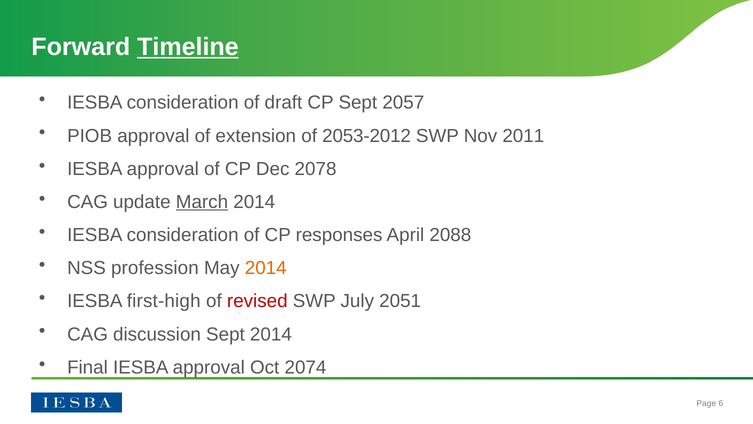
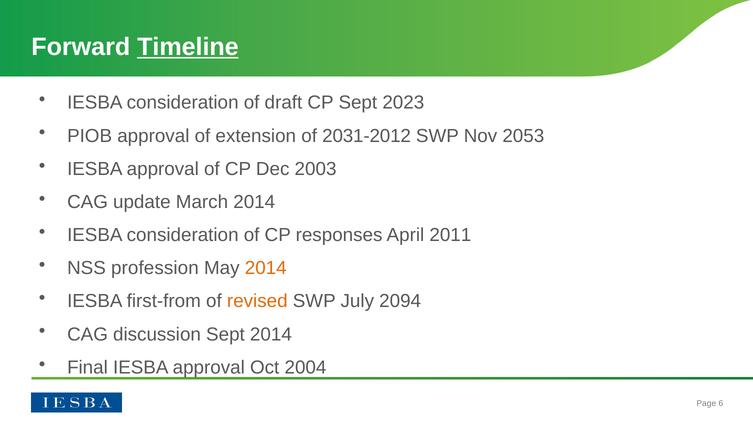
2057: 2057 -> 2023 (403, 103)
2053-2012: 2053-2012 -> 2031-2012 (367, 136)
2011: 2011 -> 2053 (523, 136)
2078: 2078 -> 2003 (316, 169)
March underline: present -> none (202, 202)
2088: 2088 -> 2011 (450, 235)
first-high: first-high -> first-from (164, 301)
revised colour: red -> orange (257, 301)
2051: 2051 -> 2094 (400, 301)
2074: 2074 -> 2004 (305, 367)
